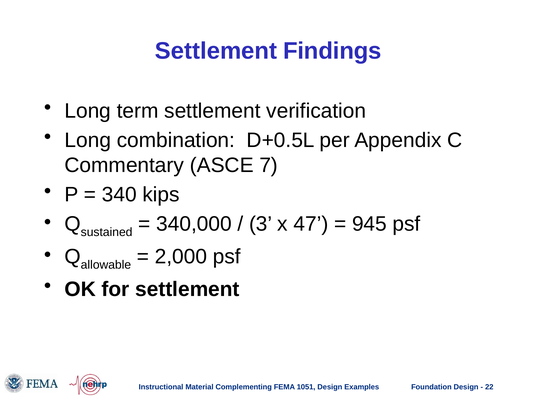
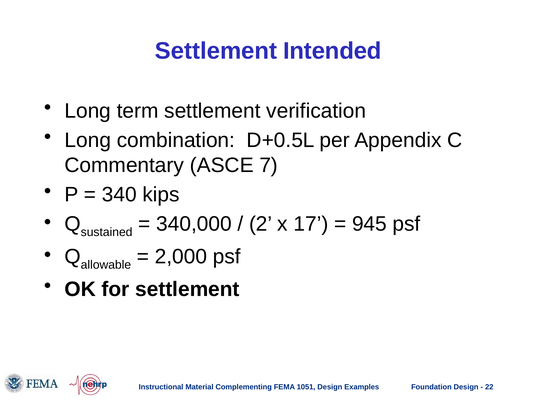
Findings: Findings -> Intended (332, 51)
3: 3 -> 2 (261, 224)
47: 47 -> 17 (311, 224)
